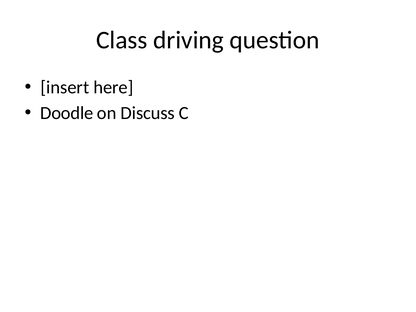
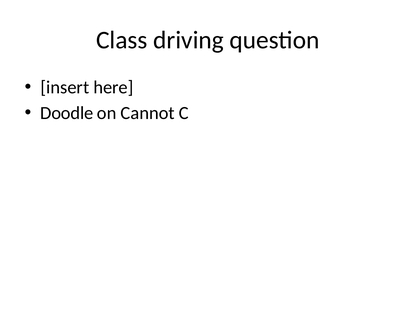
Discuss: Discuss -> Cannot (148, 113)
